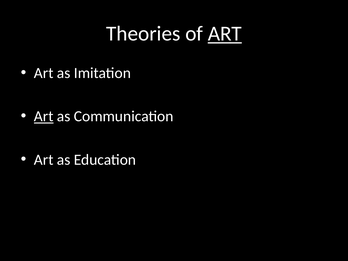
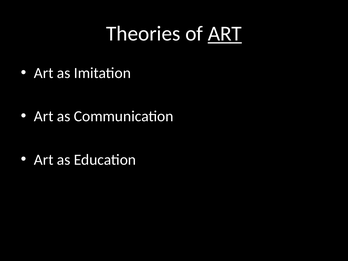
Art underline: present -> none (44, 116)
